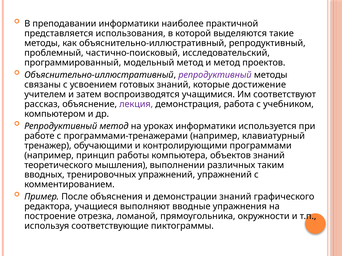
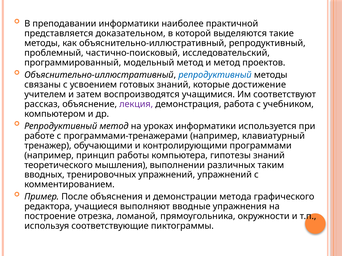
использования: использования -> доказательном (131, 34)
репродуктивный colour: purple -> blue (215, 75)
объектов: объектов -> гипотезы (230, 156)
демонстрации знаний: знаний -> метода (235, 197)
